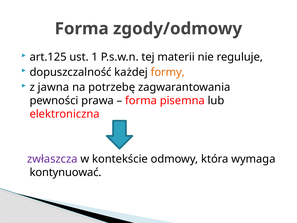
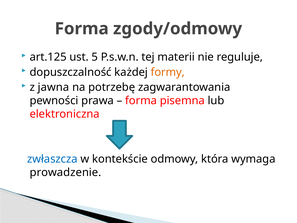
1: 1 -> 5 (95, 57)
zwłaszcza colour: purple -> blue (52, 159)
kontynuować: kontynuować -> prowadzenie (65, 172)
